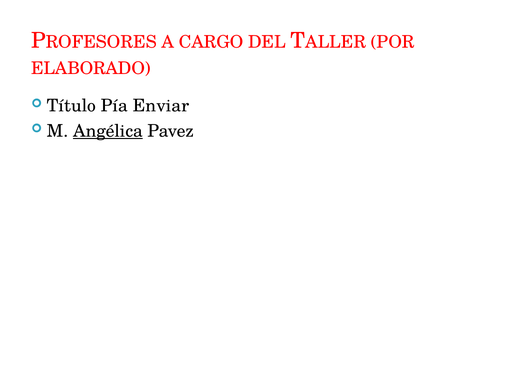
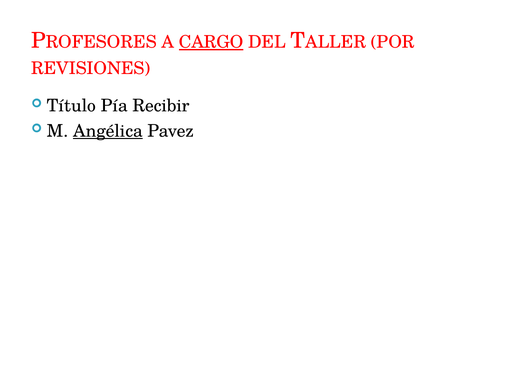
CARGO underline: none -> present (211, 42)
ELABORADO: ELABORADO -> REVISIONES (91, 68)
Enviar: Enviar -> Recibir (161, 106)
